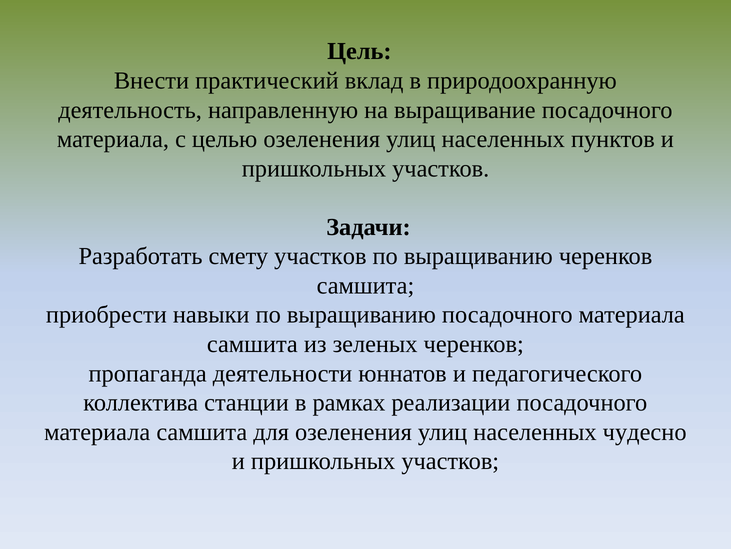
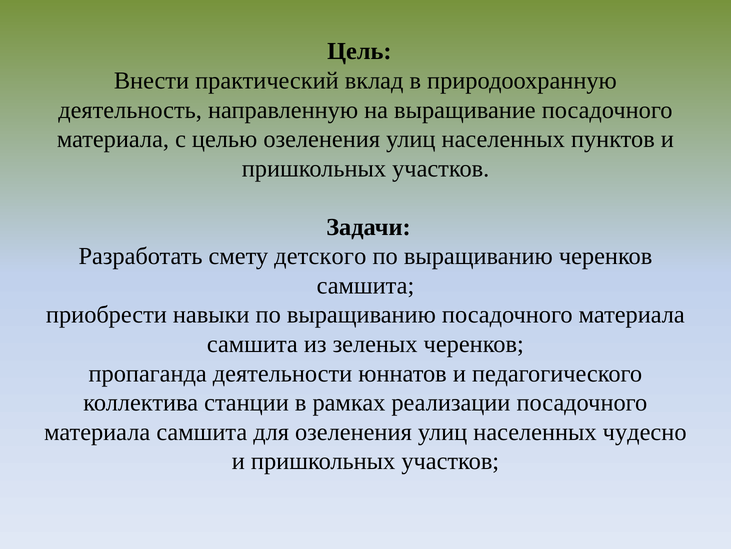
смету участков: участков -> детского (320, 256)
